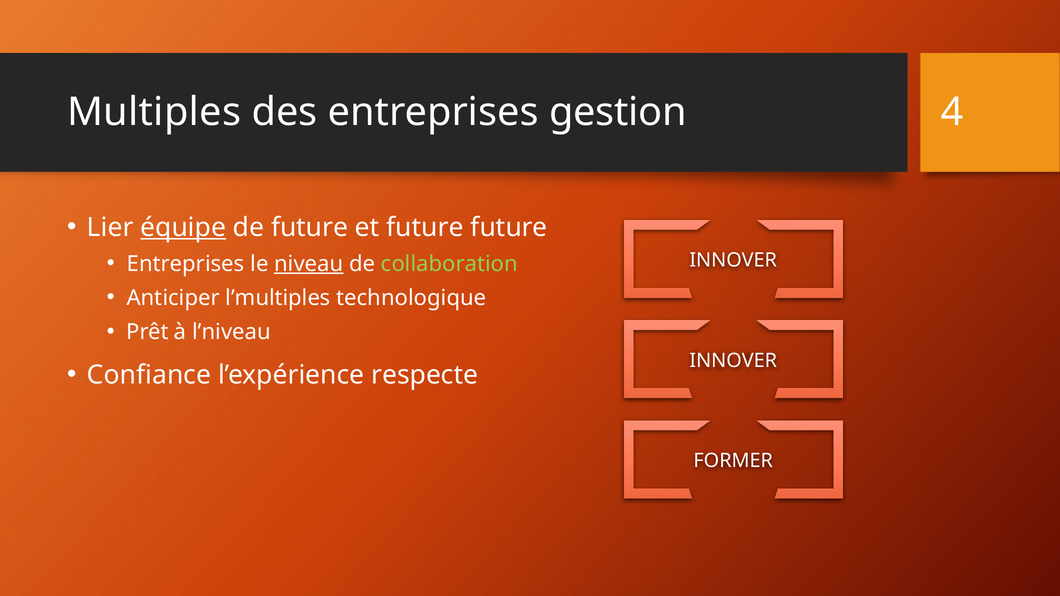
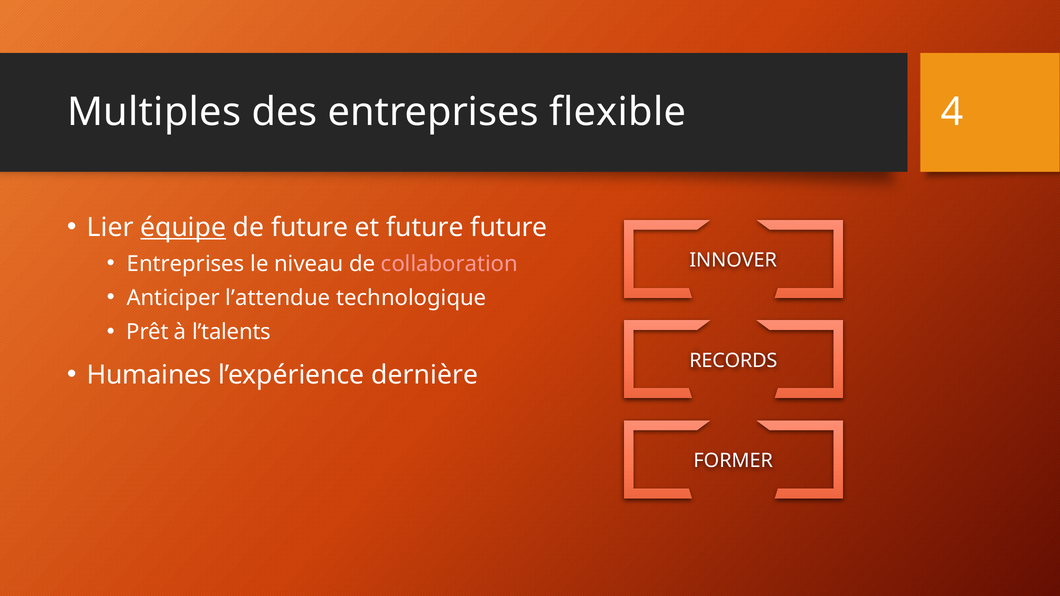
gestion: gestion -> flexible (618, 112)
niveau underline: present -> none (309, 264)
collaboration colour: light green -> pink (449, 264)
l’multiples: l’multiples -> l’attendue (278, 298)
l’niveau: l’niveau -> l’talents (232, 332)
INNOVER: INNOVER -> RECORDS (733, 361)
Confiance: Confiance -> Humaines (149, 375)
respecte: respecte -> dernière (425, 375)
